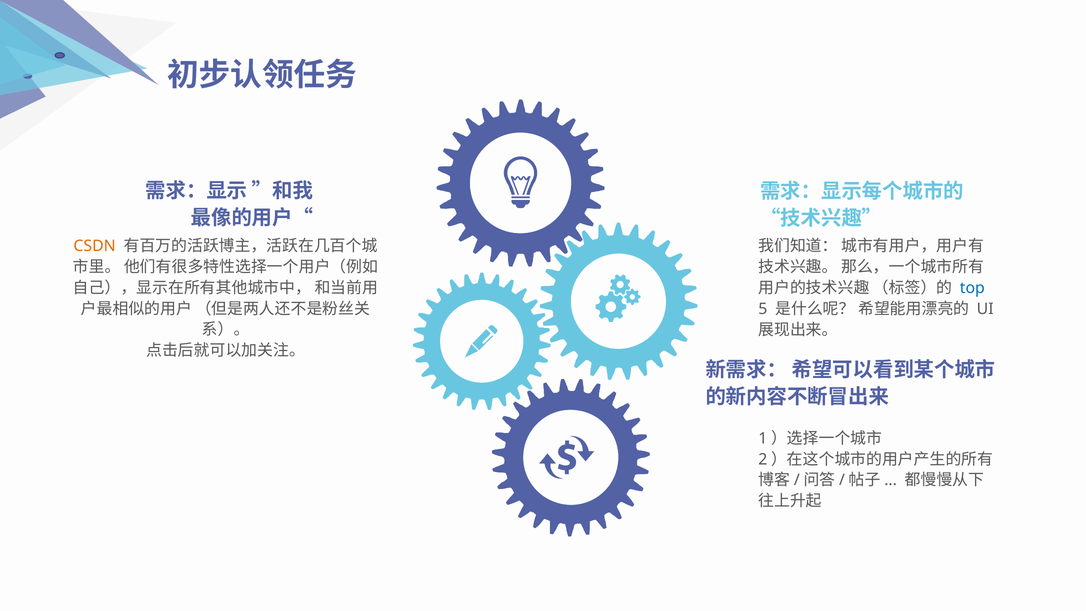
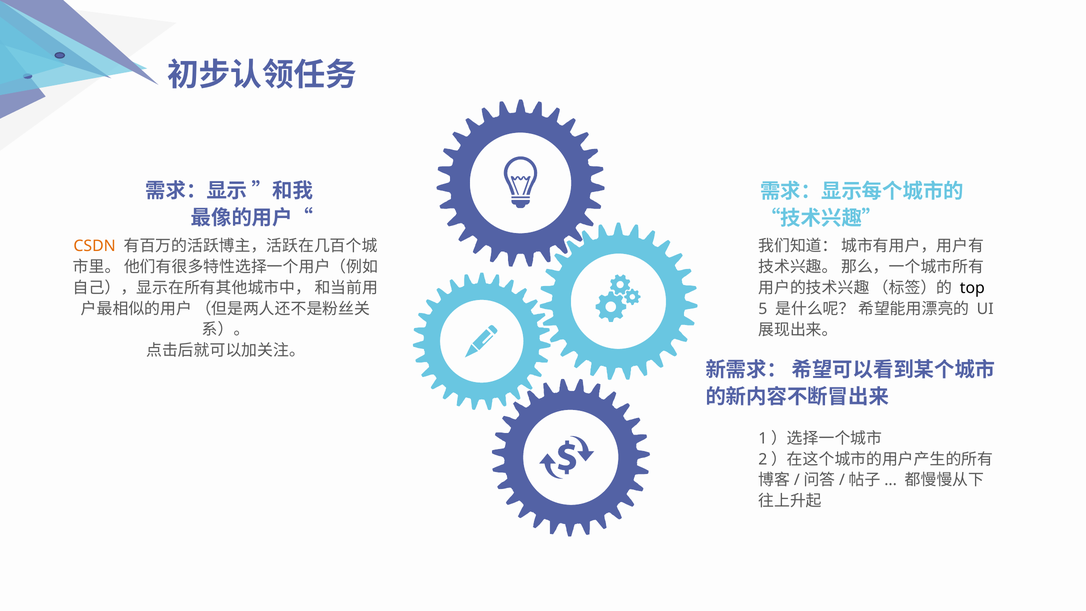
top colour: blue -> black (972, 288)
